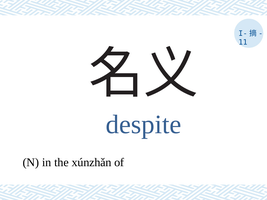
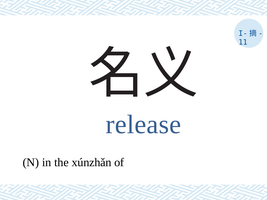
despite: despite -> release (143, 125)
